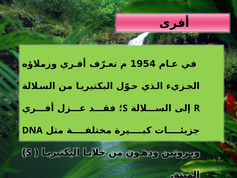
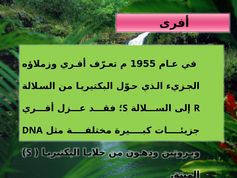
1954: 1954 -> 1955 (143, 64)
